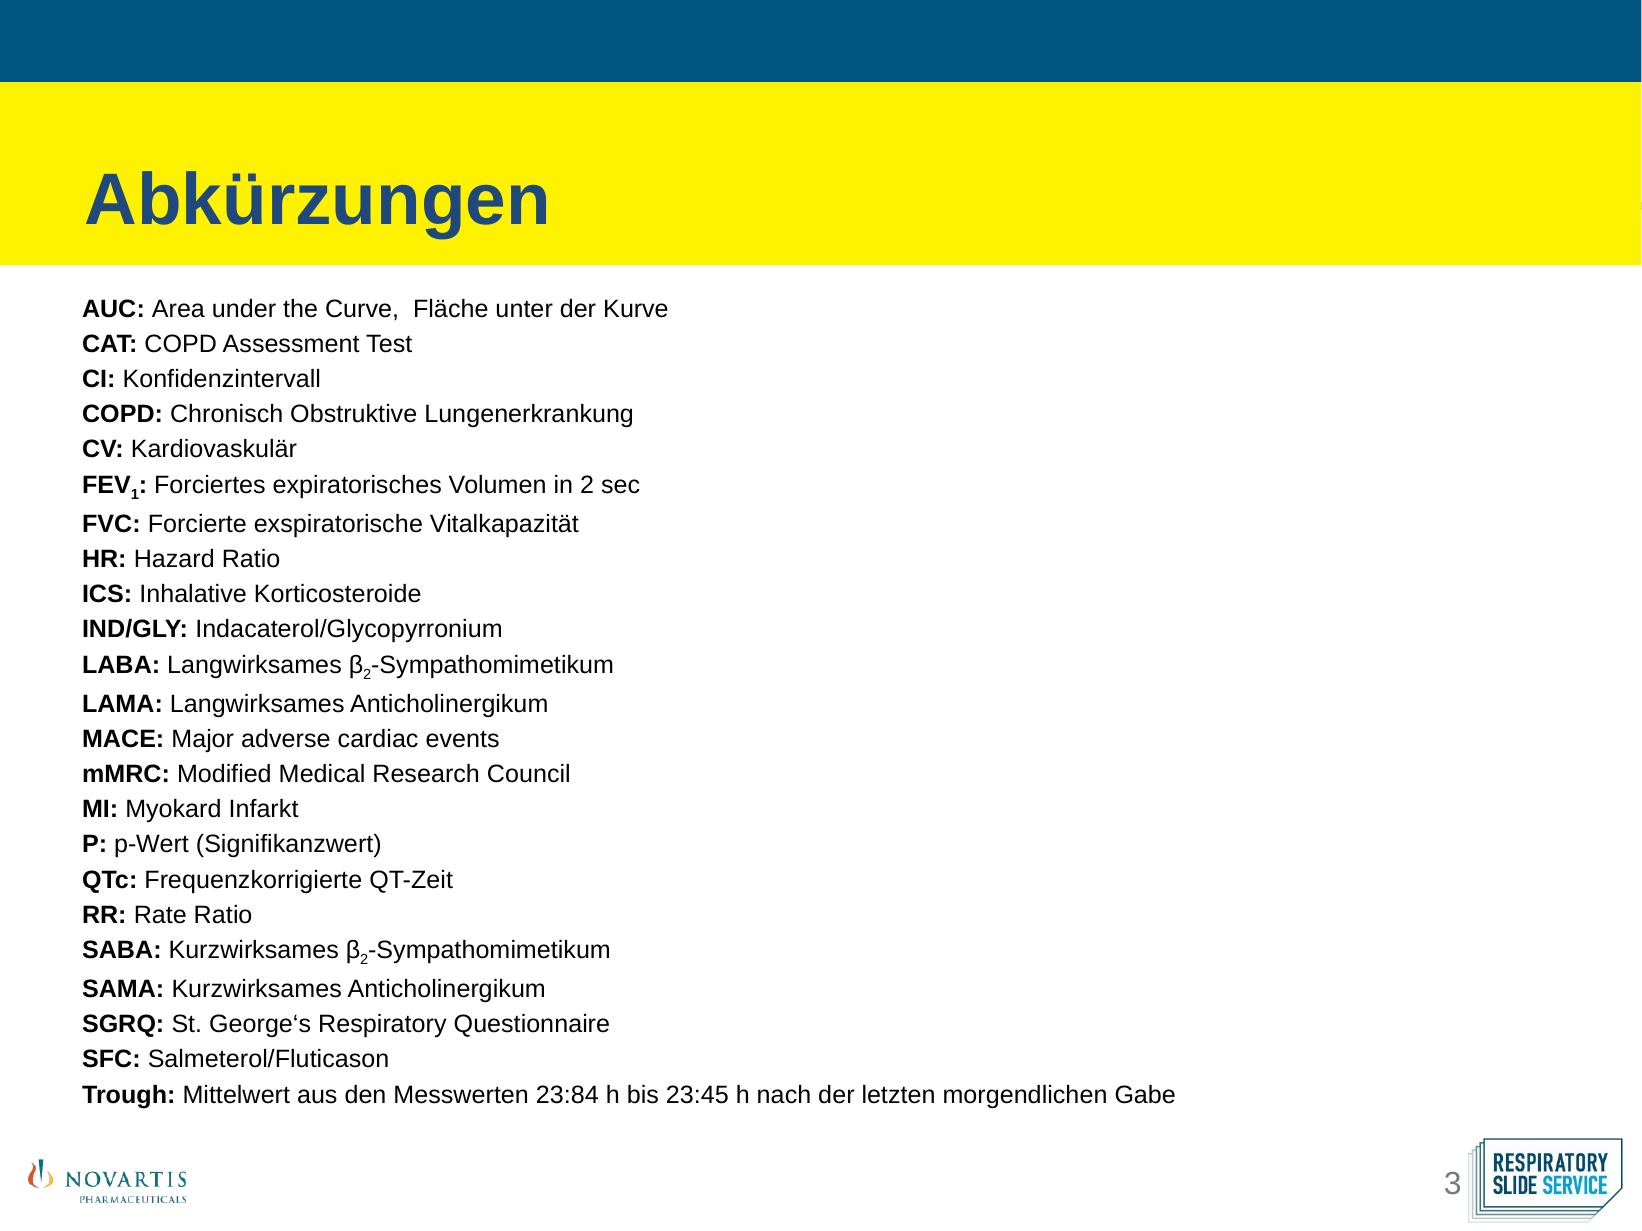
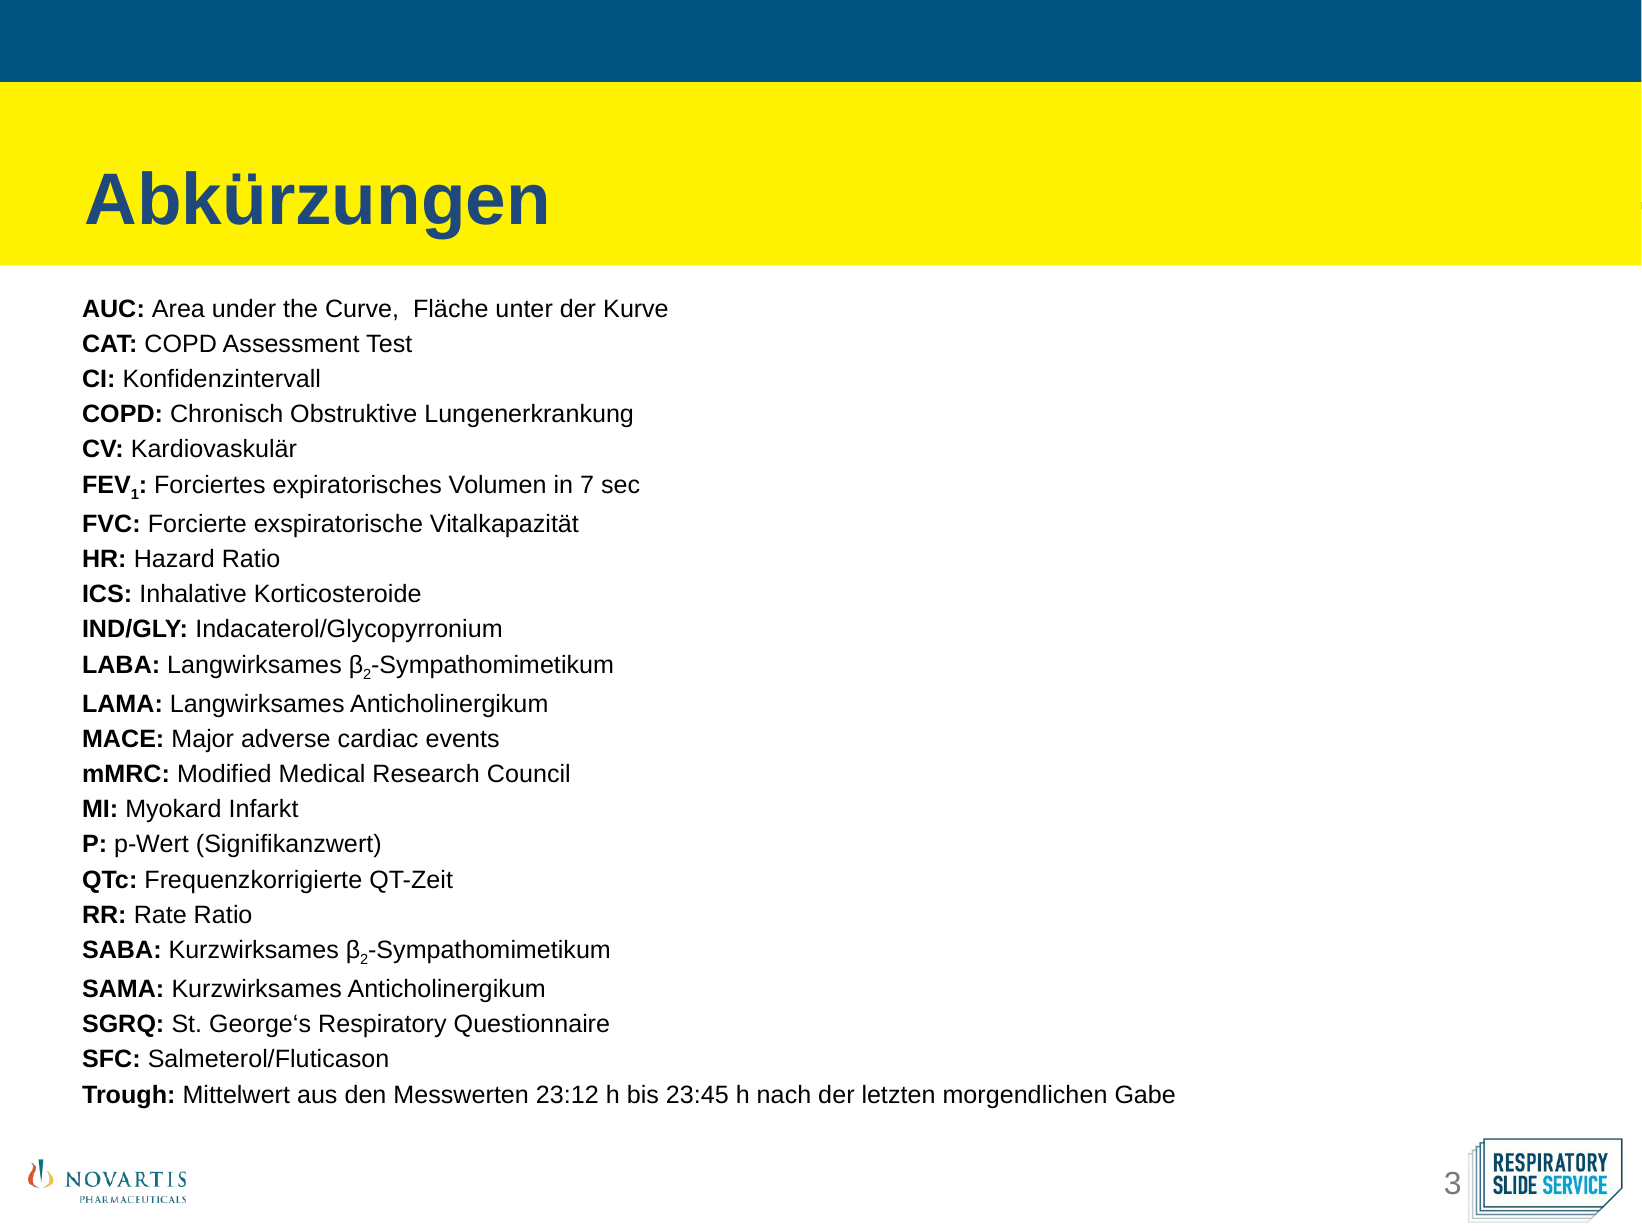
in 2: 2 -> 7 (587, 485)
23:84: 23:84 -> 23:12 (567, 1095)
